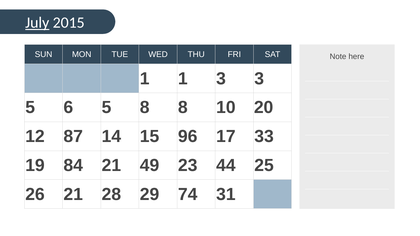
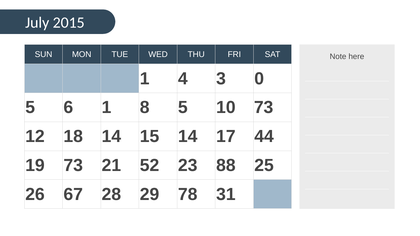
July underline: present -> none (37, 23)
1 1: 1 -> 4 (183, 79)
3 3: 3 -> 0 (259, 79)
6 5: 5 -> 1 (106, 108)
8 8: 8 -> 5 (183, 108)
10 20: 20 -> 73 (264, 108)
87: 87 -> 18 (73, 137)
15 96: 96 -> 14 (188, 137)
33: 33 -> 44 (264, 137)
19 84: 84 -> 73 (73, 166)
49: 49 -> 52 (150, 166)
44: 44 -> 88 (226, 166)
26 21: 21 -> 67 (73, 195)
74: 74 -> 78 (188, 195)
